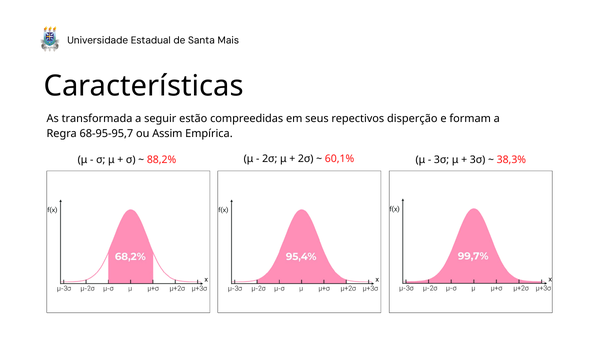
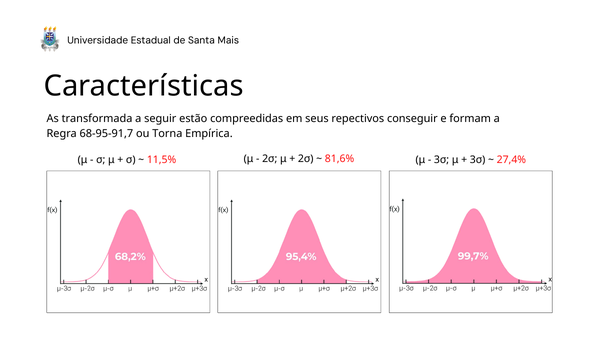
disperção: disperção -> conseguir (412, 118)
68-95-95,7: 68-95-95,7 -> 68-95-91,7 (106, 134)
Assim: Assim -> Torna (167, 134)
88,2%: 88,2% -> 11,5% (162, 159)
60,1%: 60,1% -> 81,6% (340, 159)
38,3%: 38,3% -> 27,4% (511, 159)
